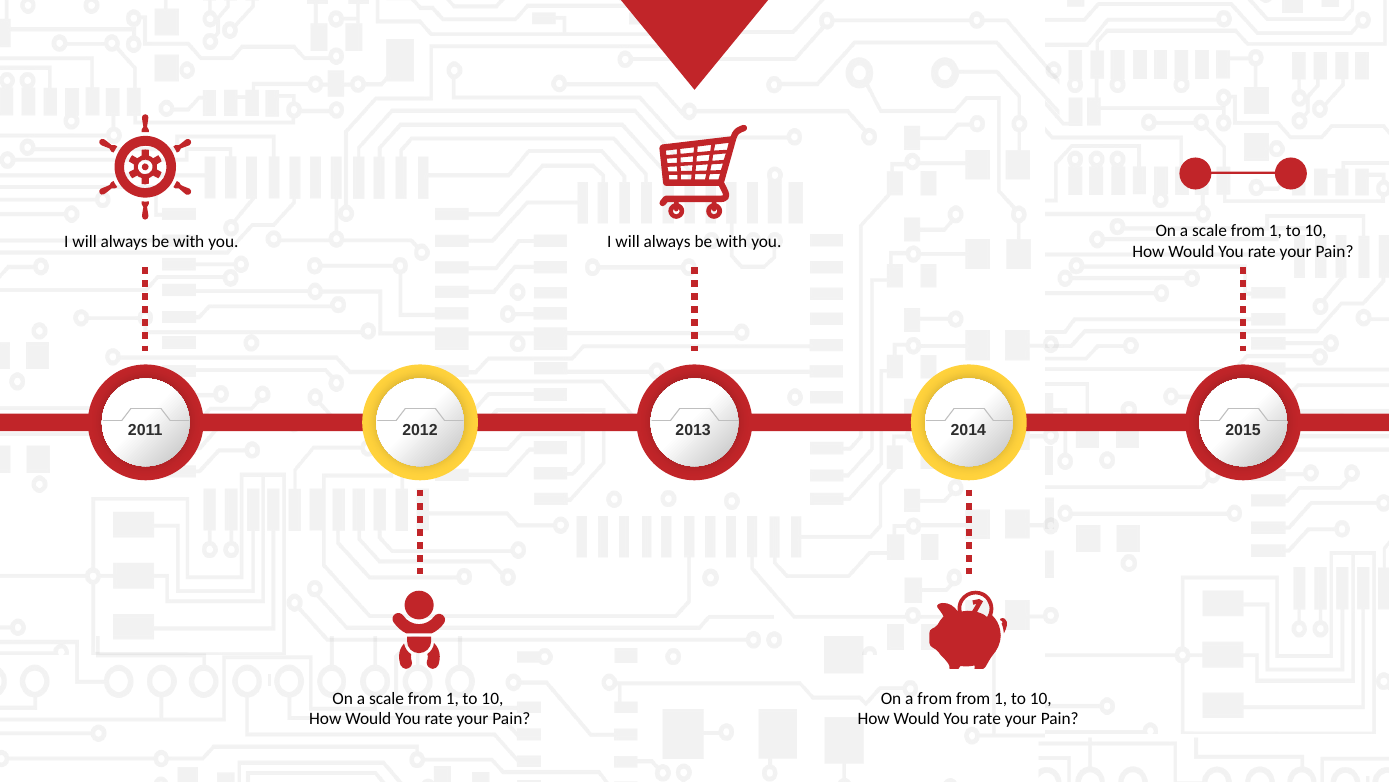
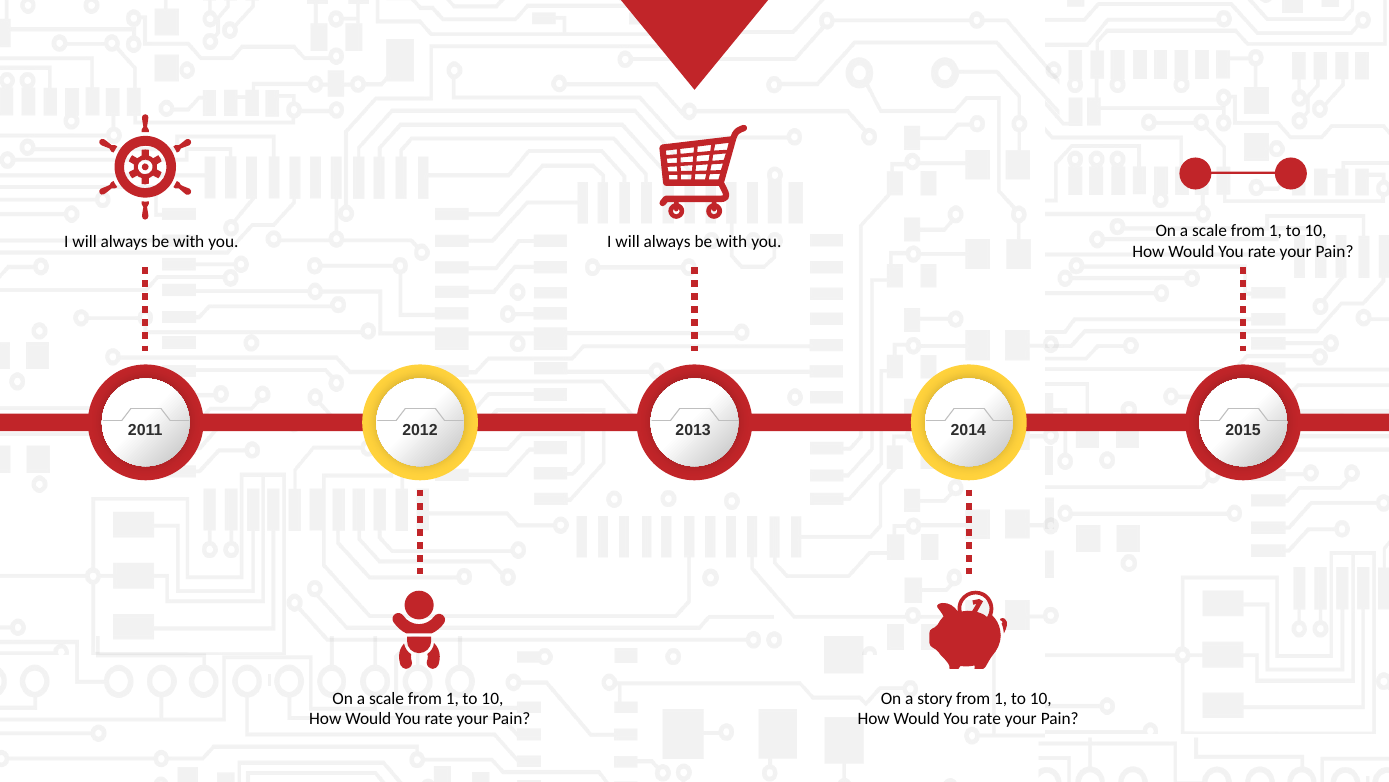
a from: from -> story (935, 698)
